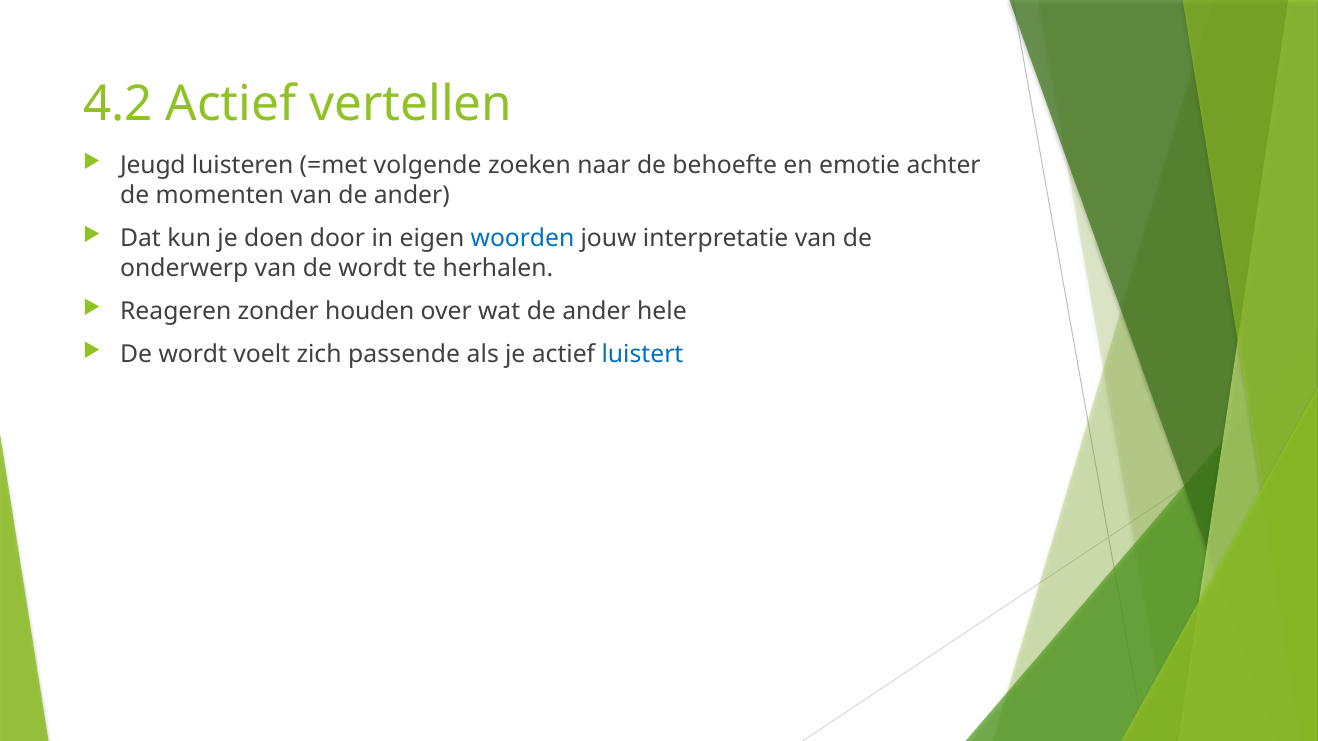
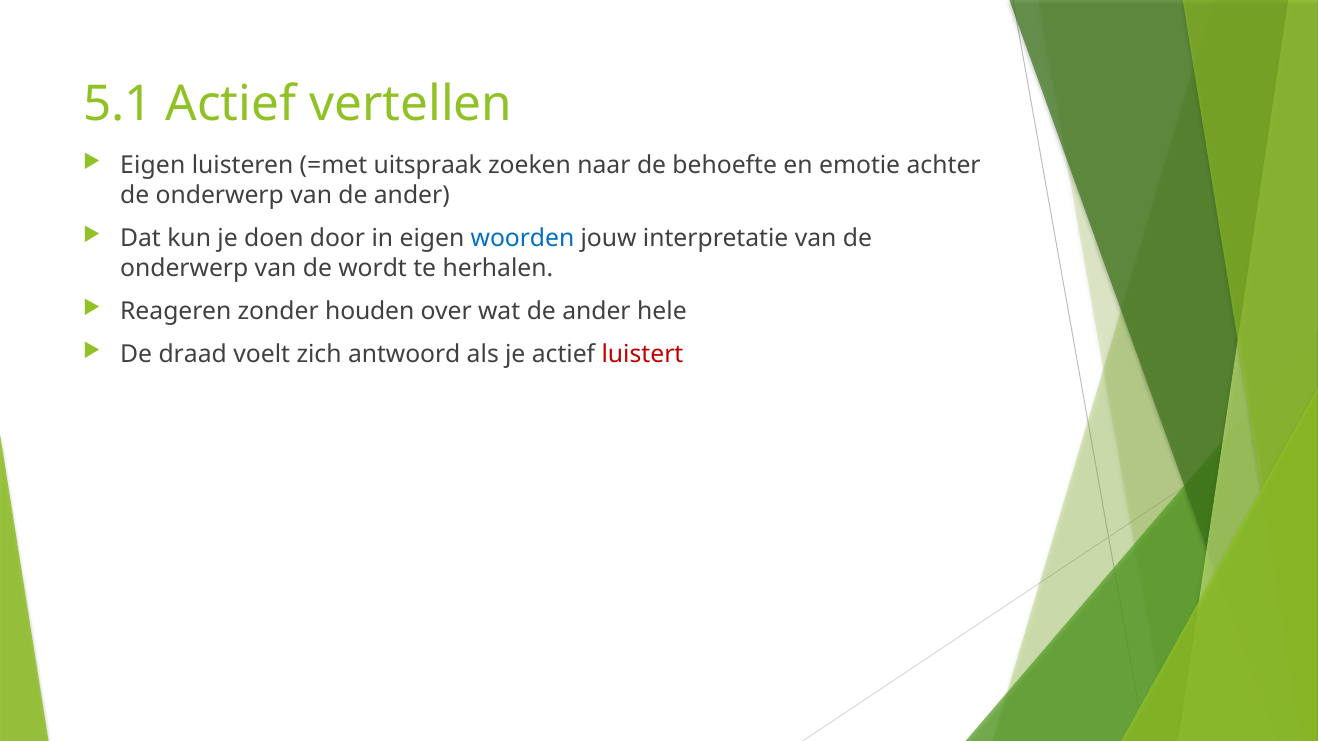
4.2: 4.2 -> 5.1 (118, 104)
Jeugd: Jeugd -> Eigen (153, 166)
volgende: volgende -> uitspraak (428, 166)
momenten: momenten -> onderwerp (220, 195)
wordt: wordt -> draad (193, 355)
passende: passende -> antwoord (404, 355)
luistert colour: blue -> red (643, 355)
